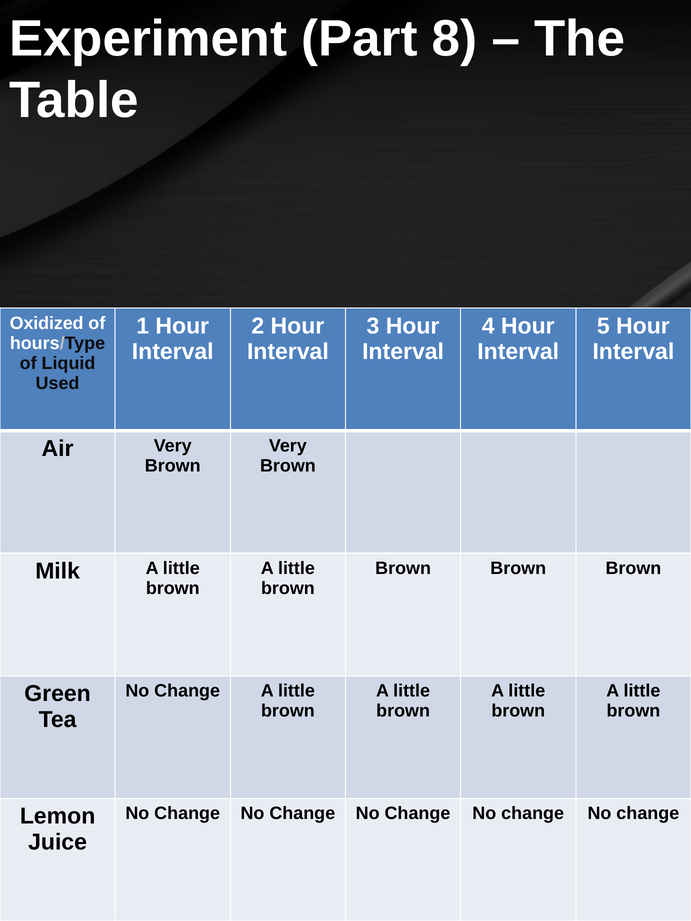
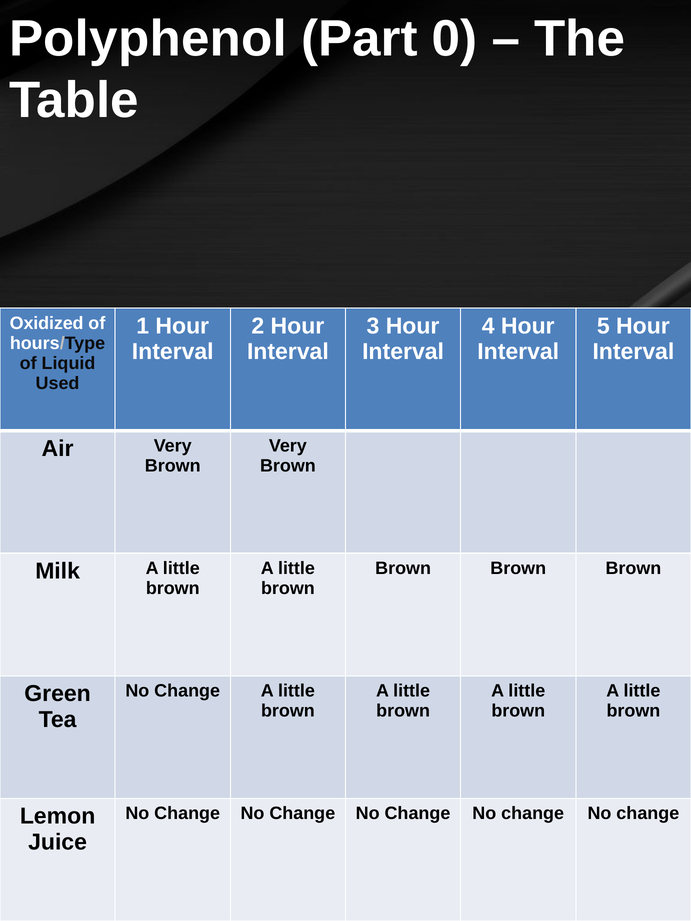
Experiment: Experiment -> Polyphenol (148, 39)
8: 8 -> 0 (455, 39)
